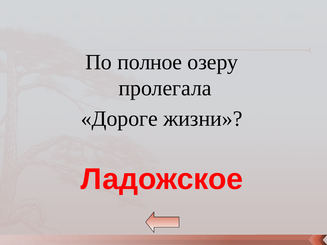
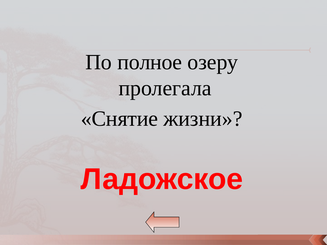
Дороге: Дороге -> Снятие (119, 119)
